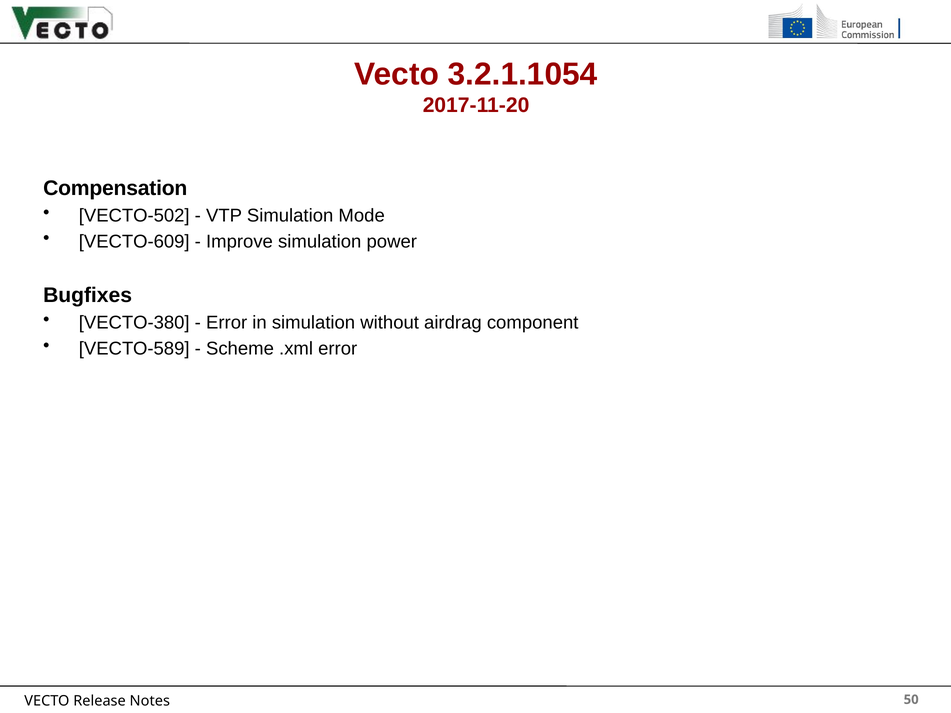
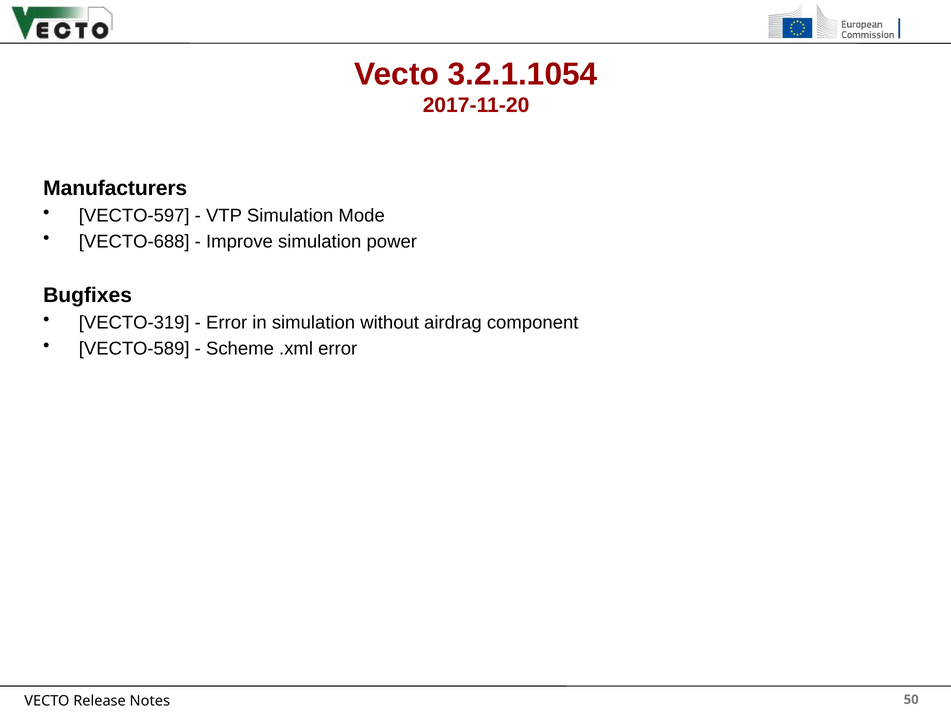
Compensation: Compensation -> Manufacturers (115, 188)
VECTO-502: VECTO-502 -> VECTO-597 (134, 216)
VECTO-609: VECTO-609 -> VECTO-688 (134, 241)
VECTO-380: VECTO-380 -> VECTO-319 (134, 323)
